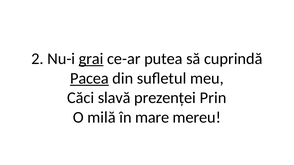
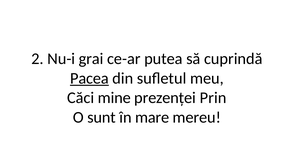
grai underline: present -> none (91, 59)
slavă: slavă -> mine (114, 98)
milă: milă -> sunt (102, 118)
